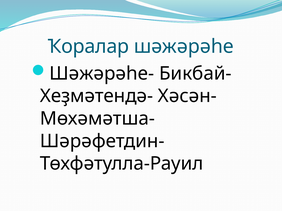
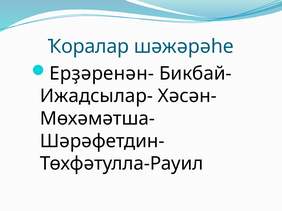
Шәжәрәһе-: Шәжәрәһе- -> Ерҙәренән- (102, 74)
Хеҙмәтендә-: Хеҙмәтендә- -> Ижадсылар- (96, 96)
